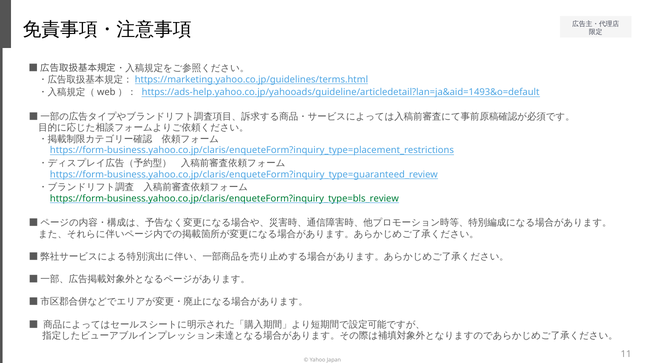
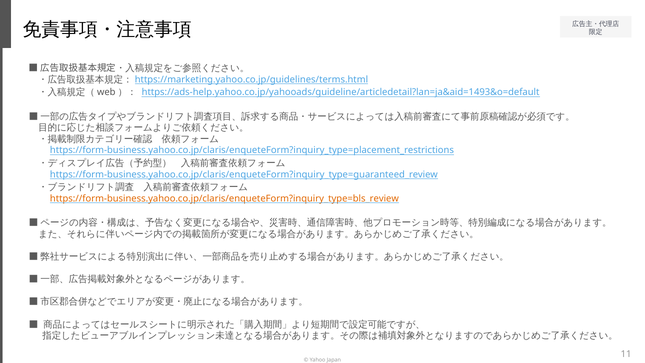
https://form-business.yahoo.co.jp/claris/enqueteForm?inquiry_type=bls_review colour: green -> orange (224, 198)
